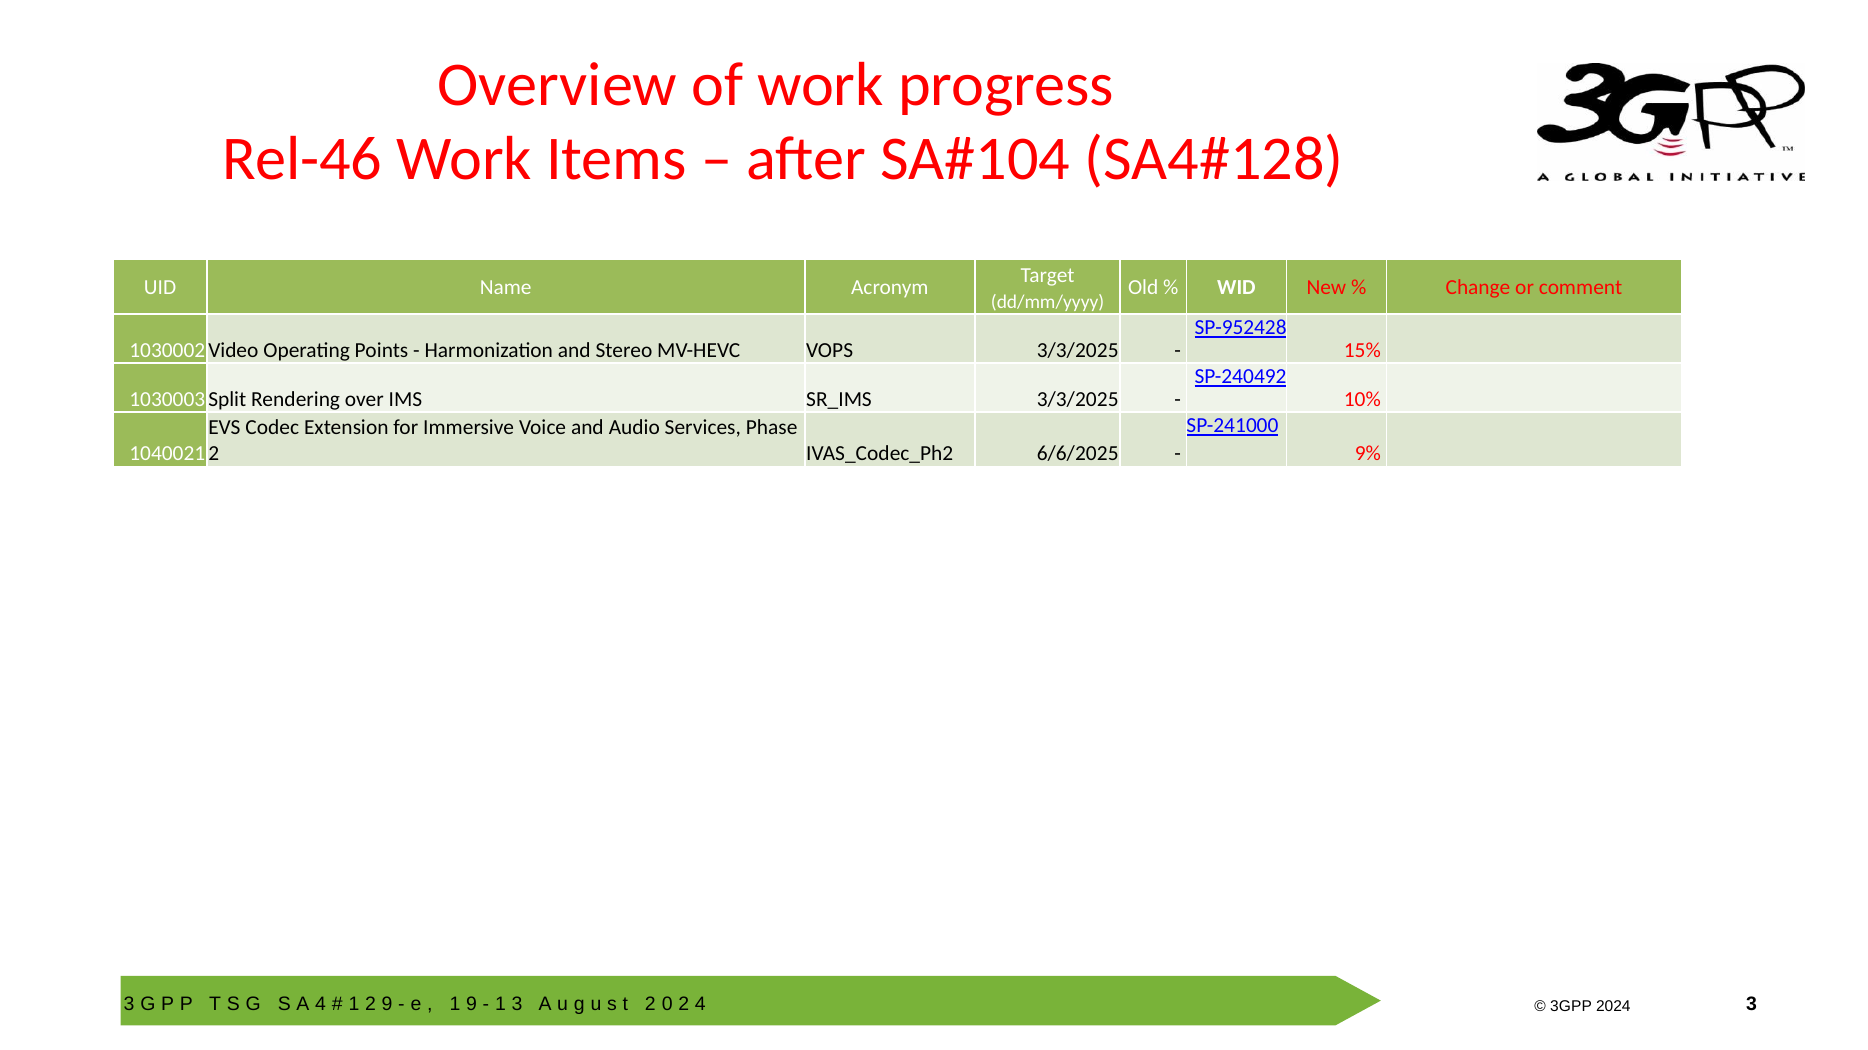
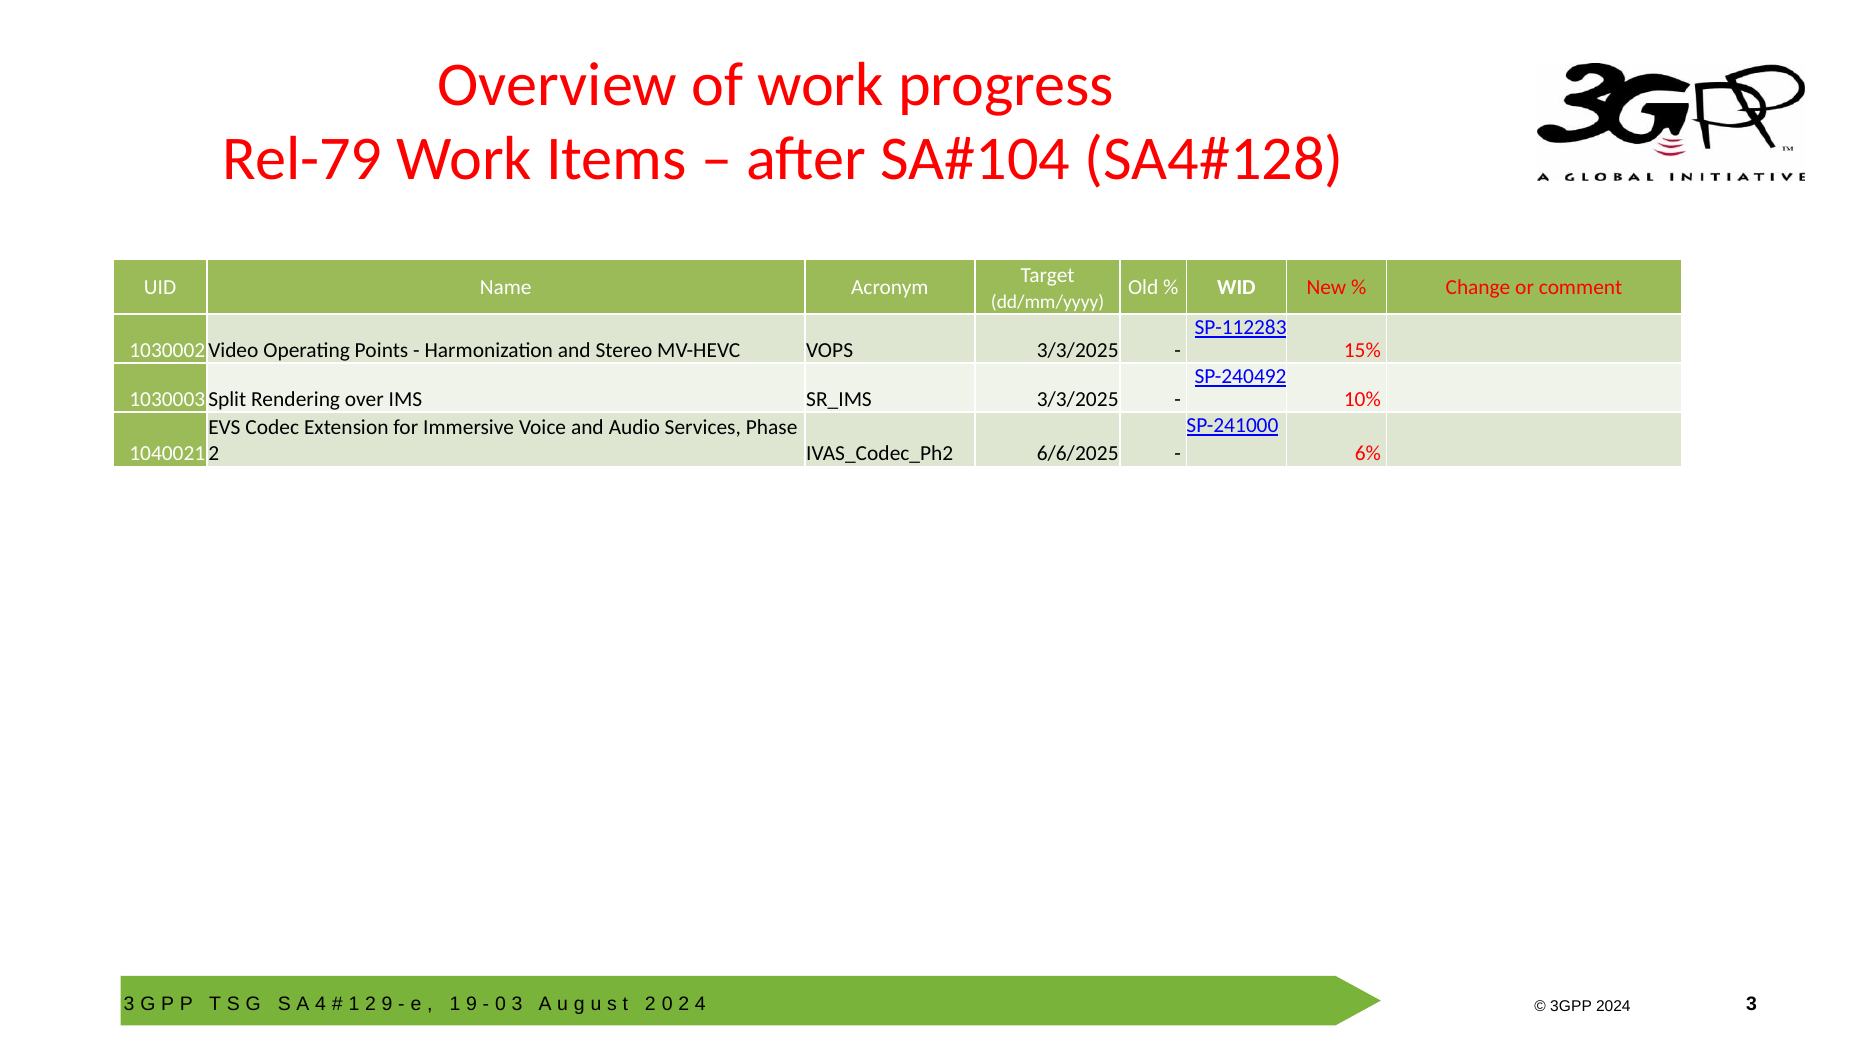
Rel-46: Rel-46 -> Rel-79 (302, 159)
SP-952428: SP-952428 -> SP-112283 (1241, 328)
9%: 9% -> 6% (1368, 454)
1: 1 -> 0 (501, 1005)
